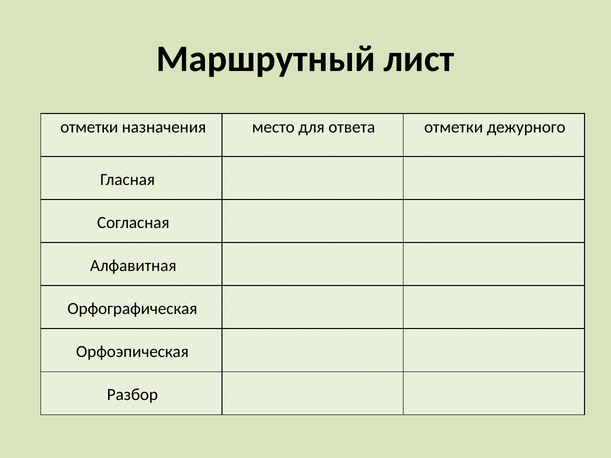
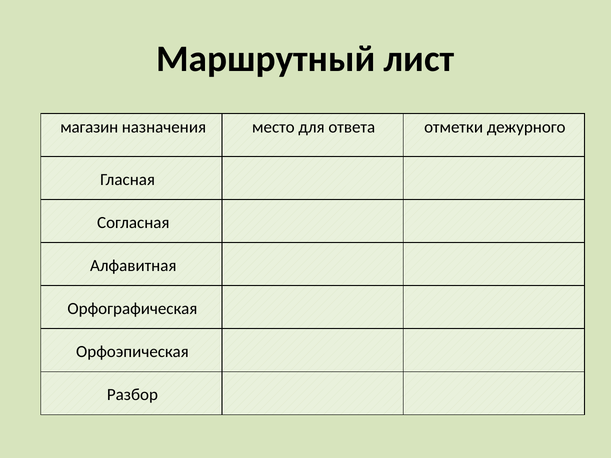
отметки: отметки -> магазин (89, 127)
